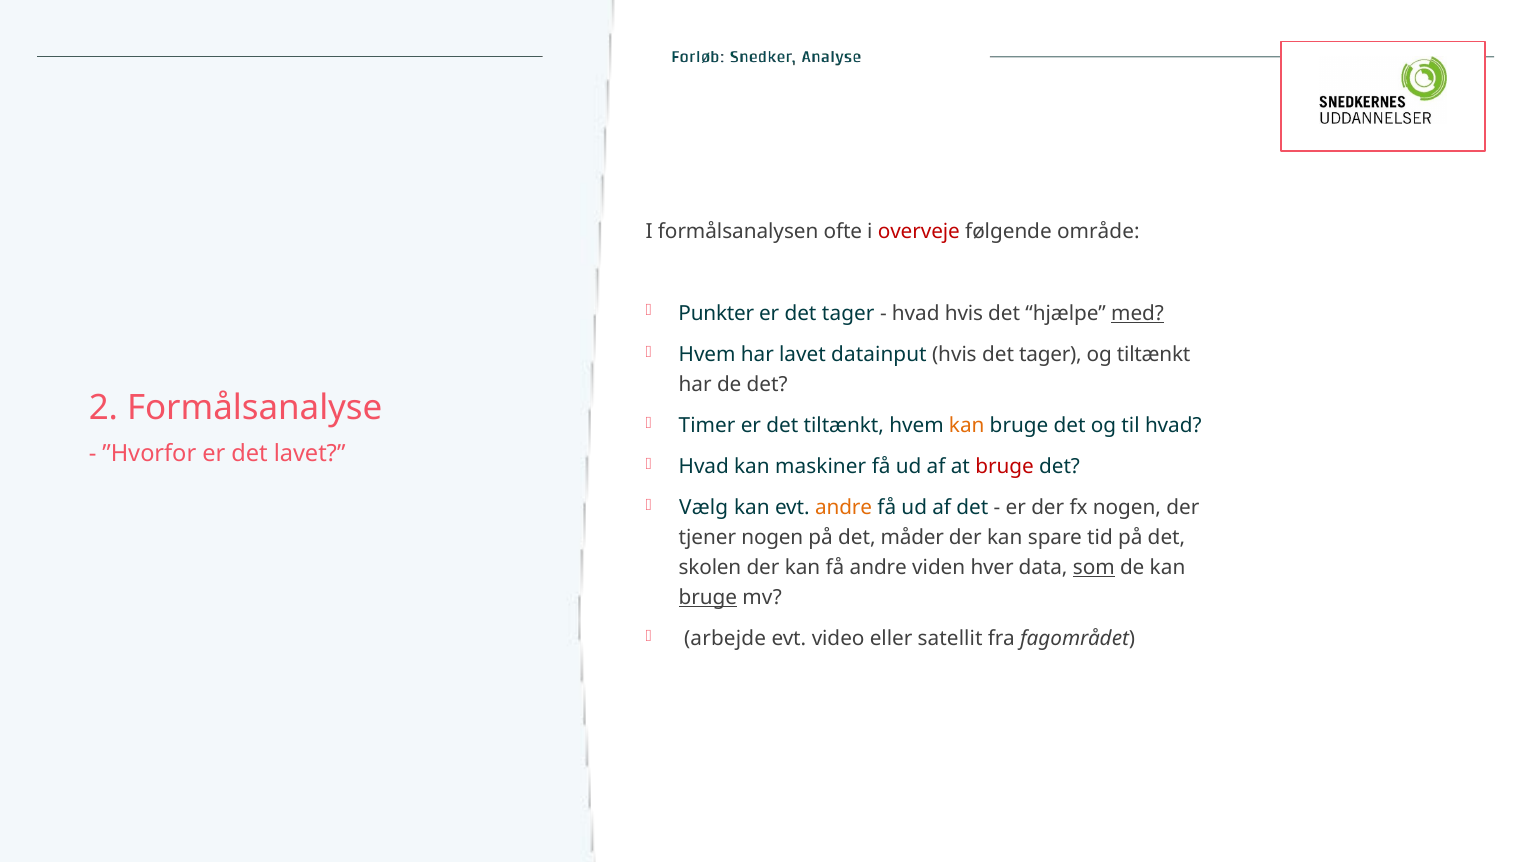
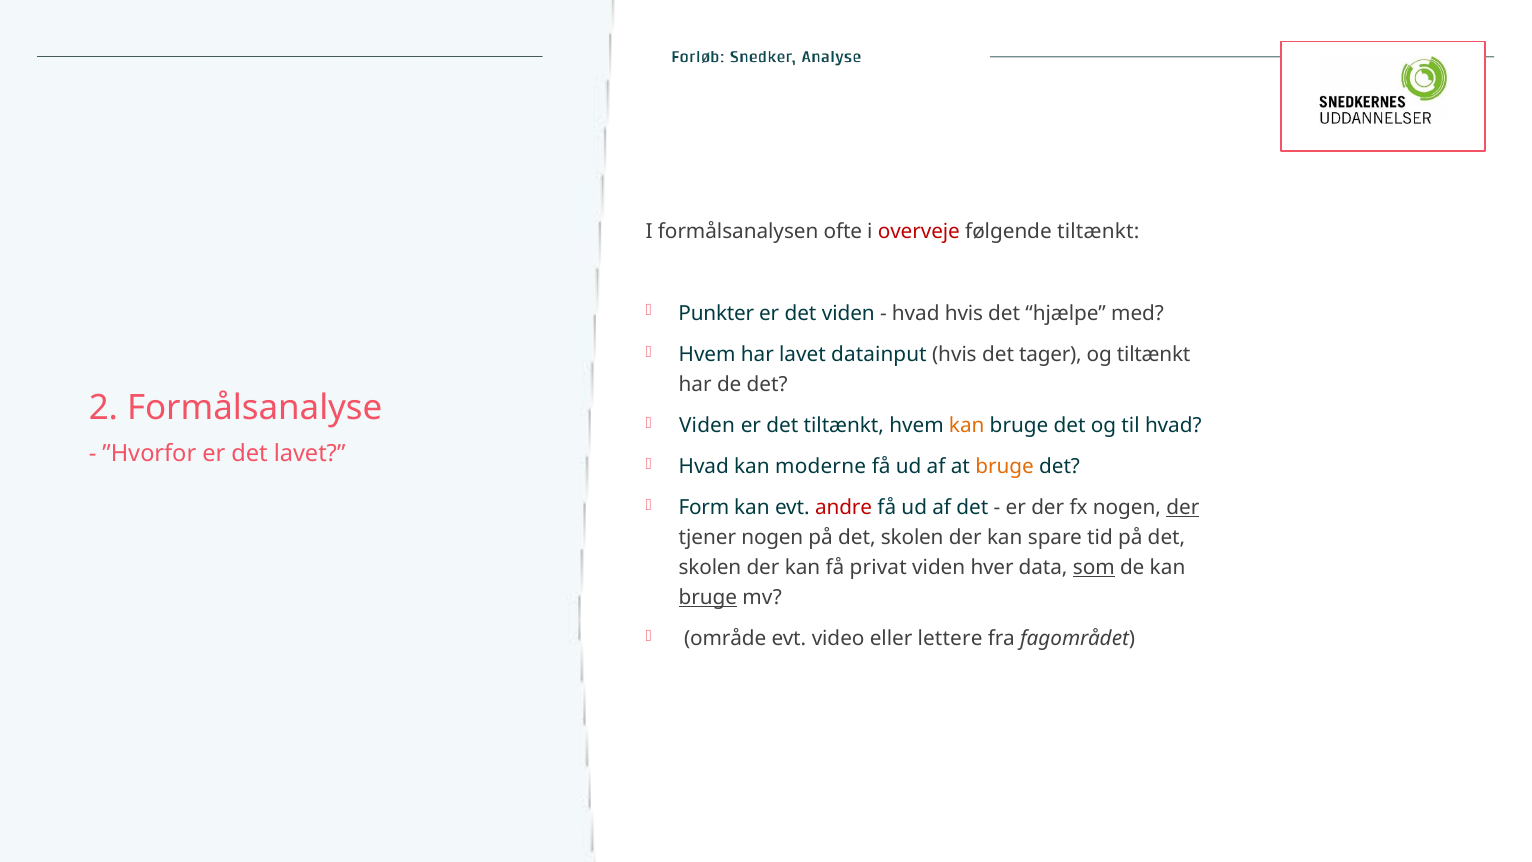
følgende område: område -> tiltænkt (1098, 231)
er det tager: tager -> viden (848, 313)
med underline: present -> none (1138, 313)
Timer: Timer -> Viden (707, 425)
maskiner: maskiner -> moderne (821, 466)
bruge colour: red -> orange (1005, 466)
Vælg: Vælg -> Form (704, 508)
andre colour: orange -> red (844, 508)
der underline: none -> present (1183, 508)
måder: måder -> skolen (912, 537)
få andre: andre -> privat (878, 567)
arbejde: arbejde -> område (725, 638)
satellit: satellit -> lettere (950, 638)
